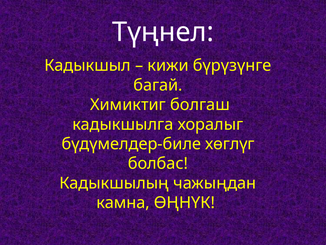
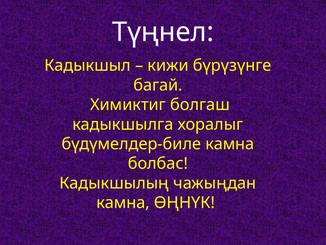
бүдүмелдер-биле хөглүг: хөглүг -> камна (230, 144)
